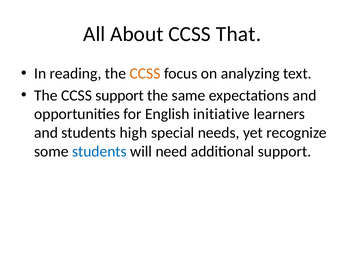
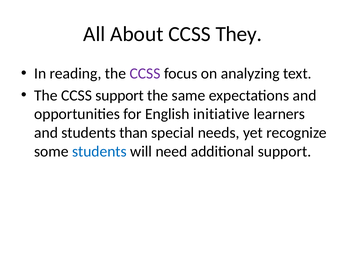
That: That -> They (239, 34)
CCSS colour: orange -> purple (145, 73)
high: high -> than (134, 133)
